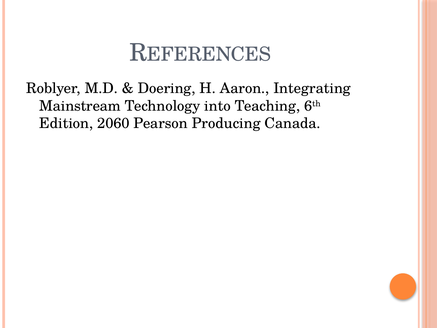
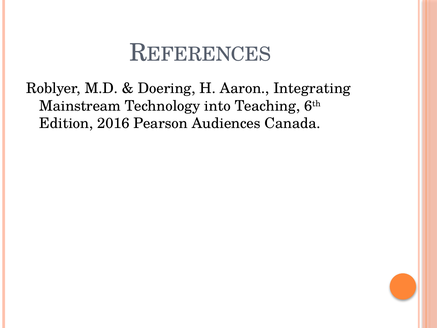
2060: 2060 -> 2016 (113, 123)
Producing: Producing -> Audiences (226, 123)
